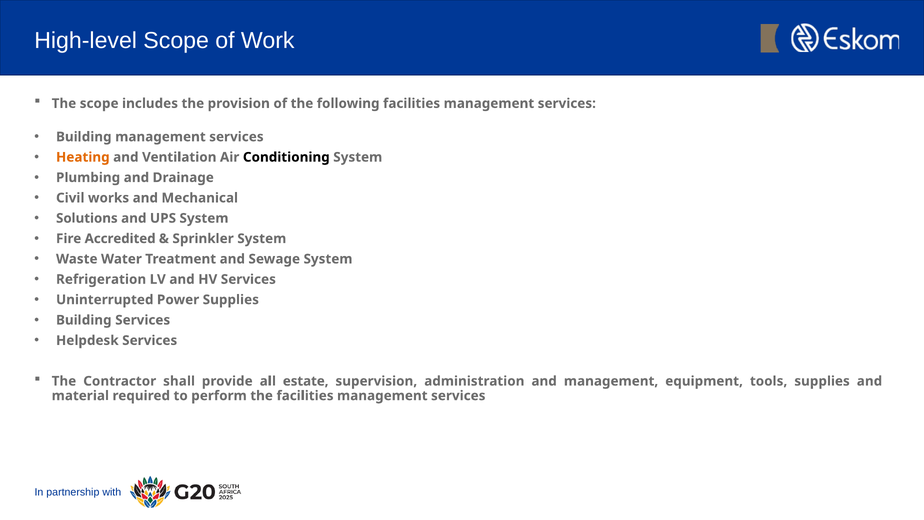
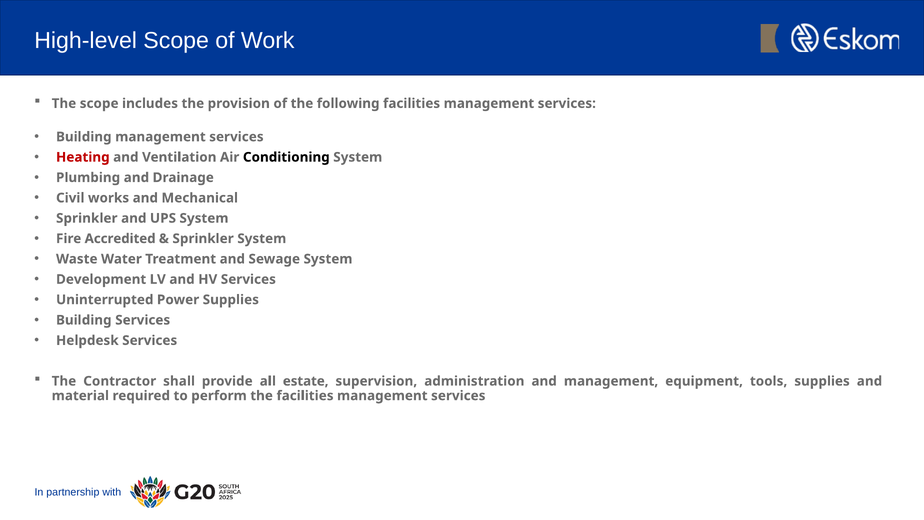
Heating colour: orange -> red (83, 157)
Solutions: Solutions -> Sprinkler (87, 218)
Refrigeration: Refrigeration -> Development (101, 279)
